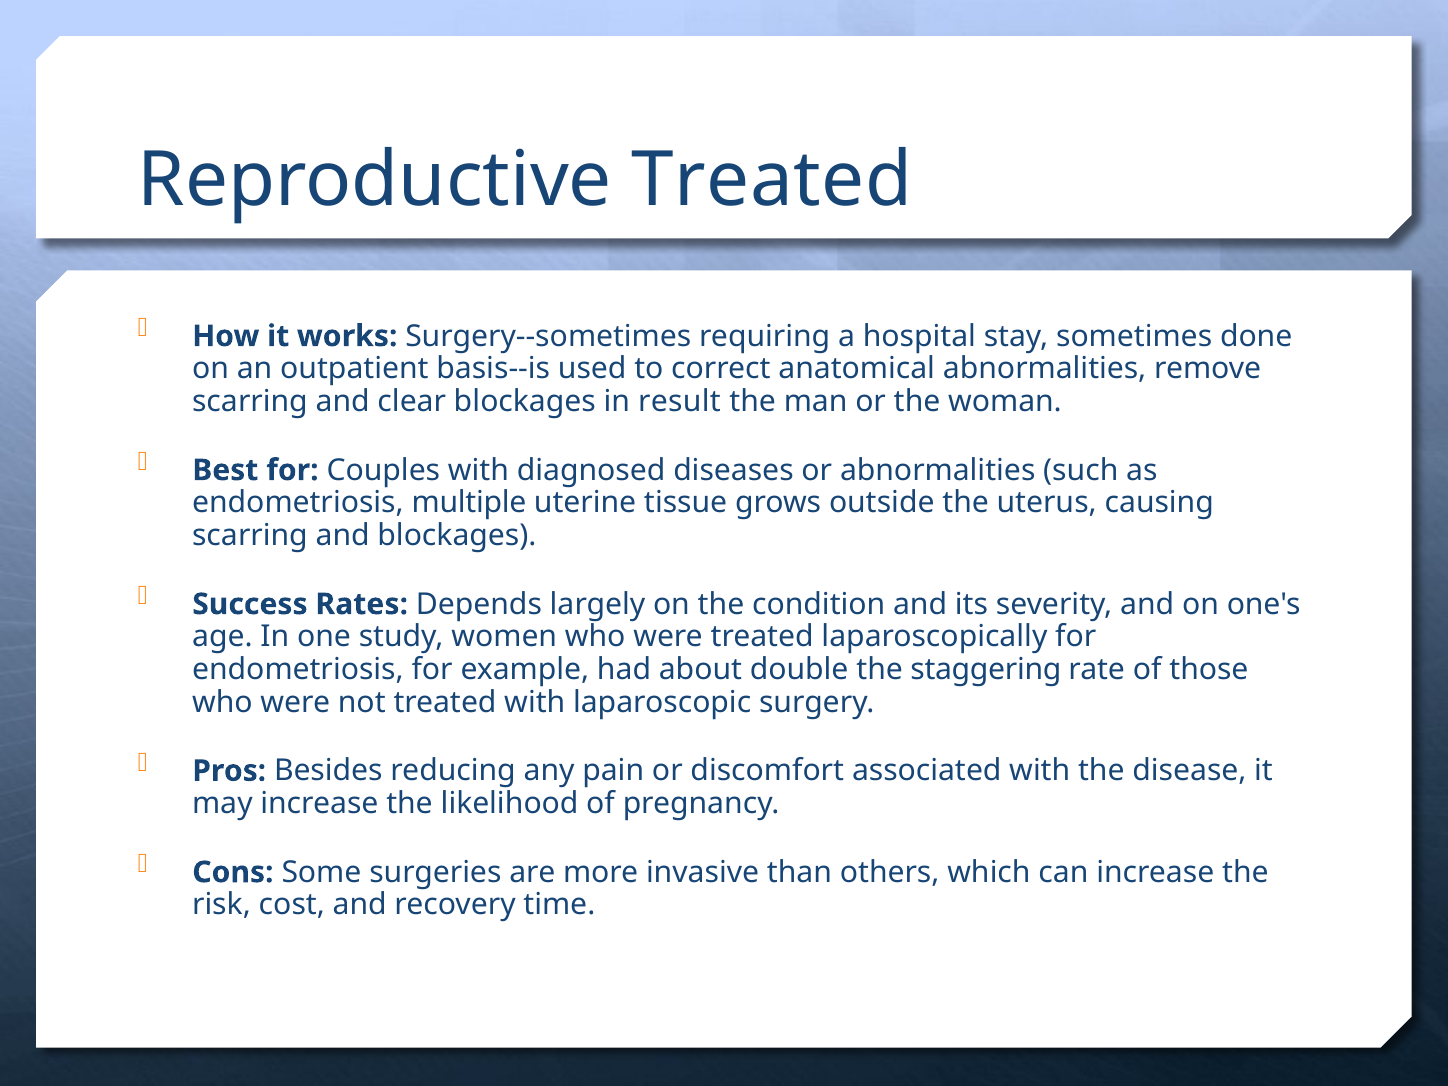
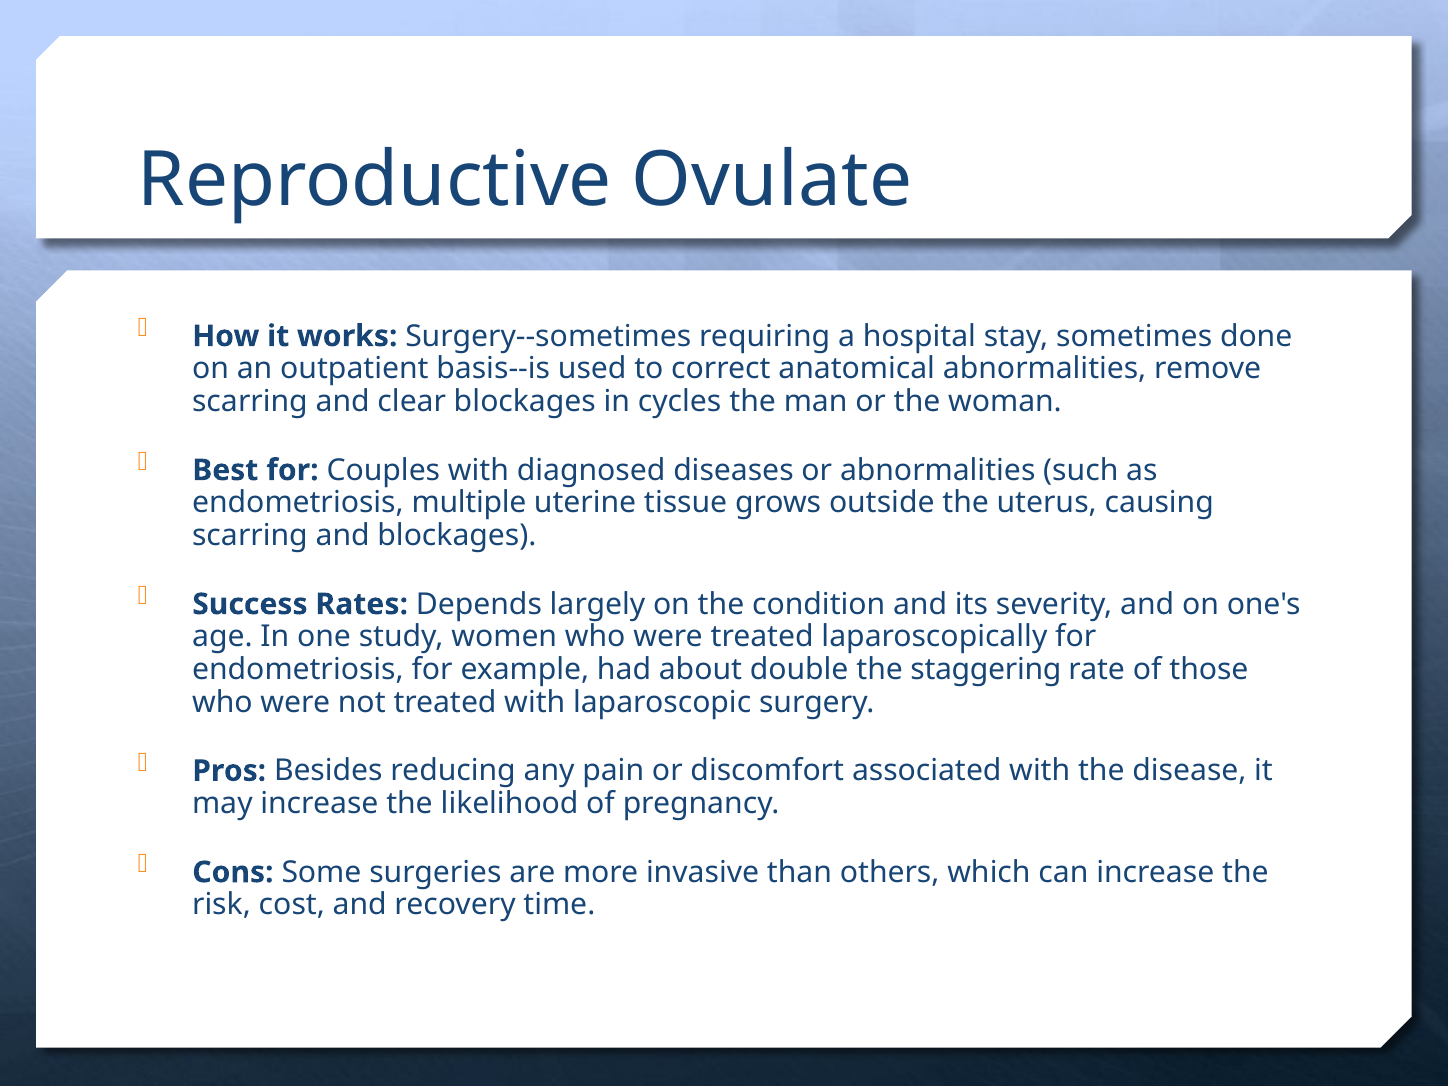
Reproductive Treated: Treated -> Ovulate (772, 180)
result: result -> cycles (680, 401)
